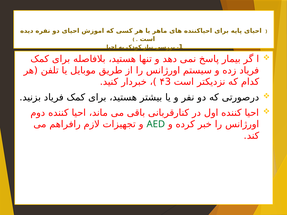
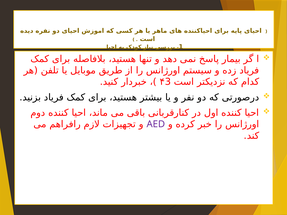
AED colour: green -> purple (156, 124)
